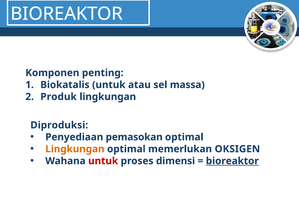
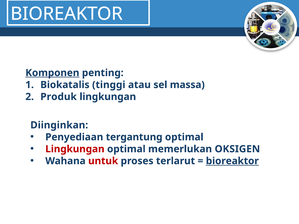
Komponen underline: none -> present (52, 73)
Biokatalis untuk: untuk -> tinggi (109, 85)
Diproduksi: Diproduksi -> Diinginkan (59, 125)
pemasokan: pemasokan -> tergantung (134, 137)
Lingkungan colour: orange -> red (75, 149)
dimensi: dimensi -> terlarut (176, 161)
